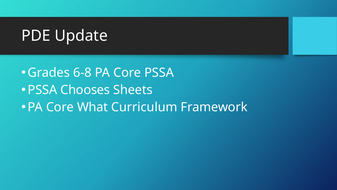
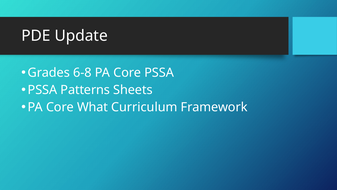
Chooses: Chooses -> Patterns (85, 90)
